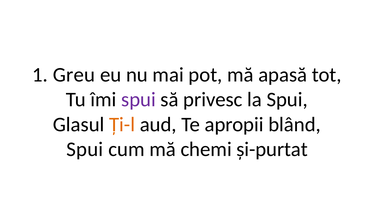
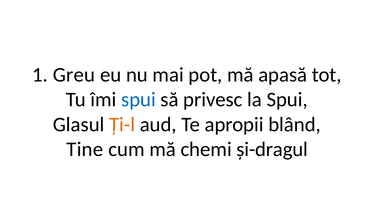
spui colour: purple -> blue (138, 100)
Spui: Spui -> Tine (85, 150)
și-purtat: și-purtat -> și-dragul (272, 150)
